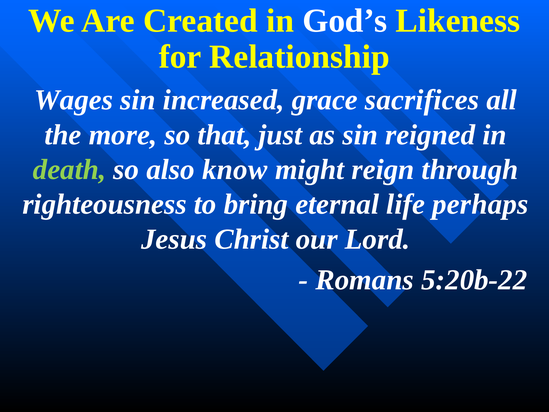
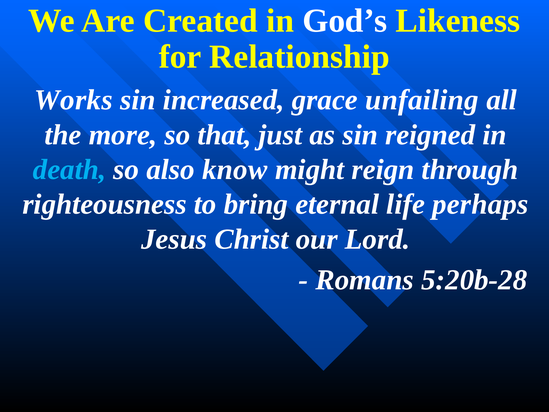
Wages: Wages -> Works (73, 100)
sacrifices: sacrifices -> unfailing (422, 100)
death colour: light green -> light blue (69, 170)
5:20b-22: 5:20b-22 -> 5:20b-28 (474, 280)
